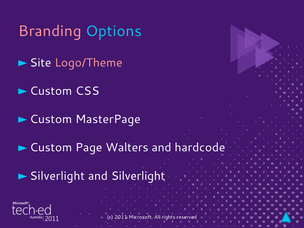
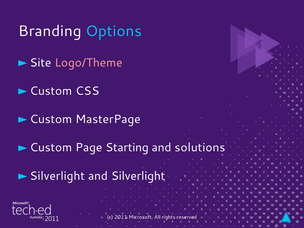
Branding colour: pink -> white (50, 31)
Walters: Walters -> Starting (127, 148)
hardcode: hardcode -> solutions (200, 148)
